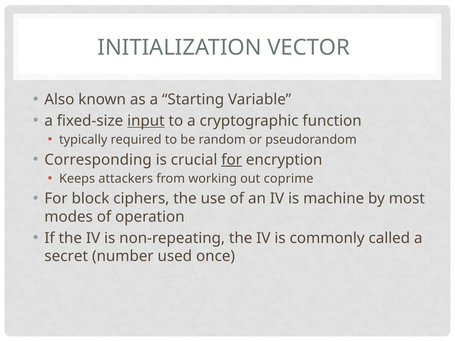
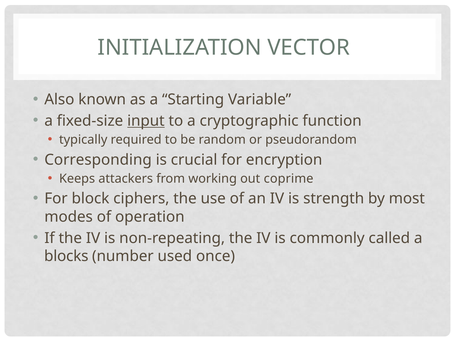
for underline: present -> none (232, 160)
machine: machine -> strength (334, 199)
secret: secret -> blocks (66, 256)
